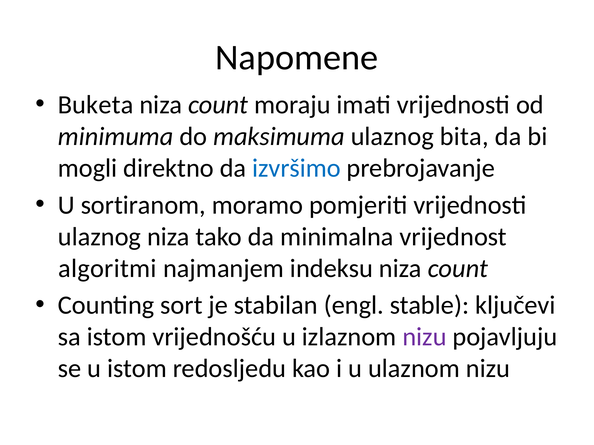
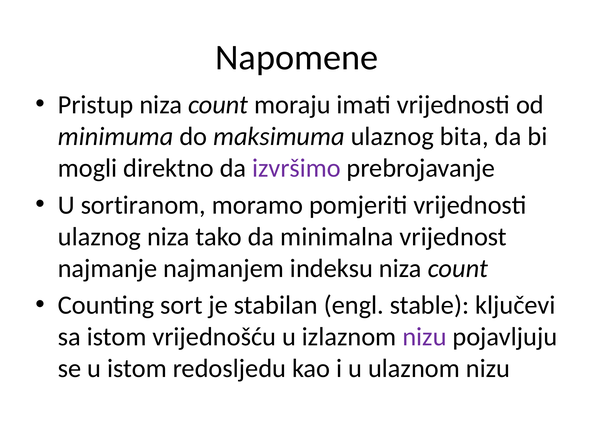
Buketa: Buketa -> Pristup (96, 105)
izvršimo colour: blue -> purple (296, 168)
algoritmi: algoritmi -> najmanje (108, 269)
